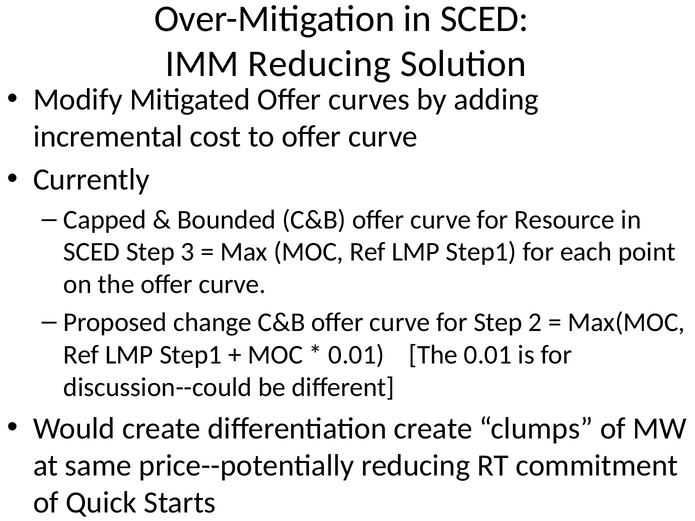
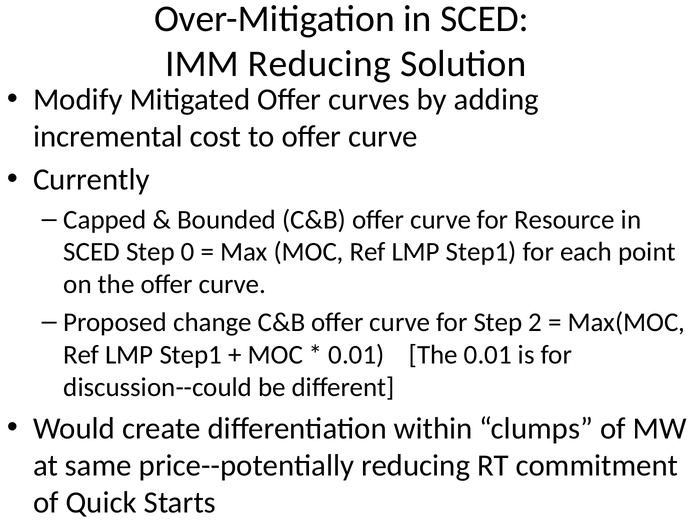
3: 3 -> 0 (188, 252)
differentiation create: create -> within (433, 429)
